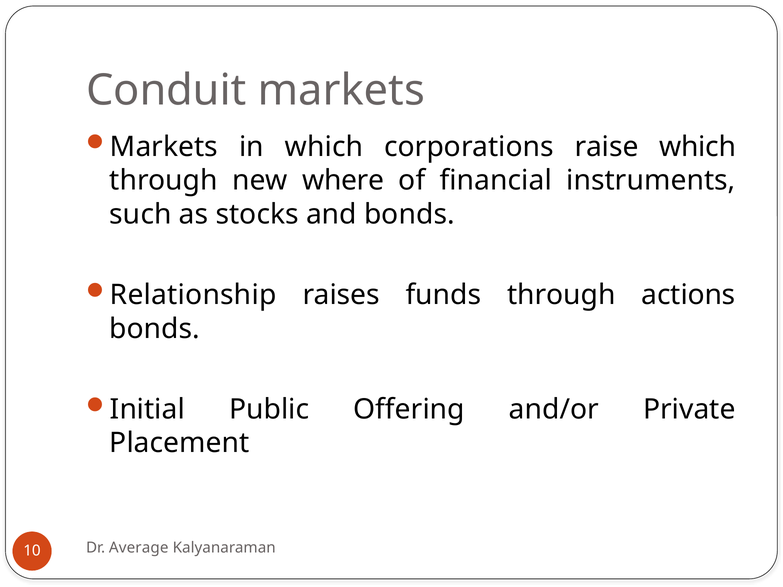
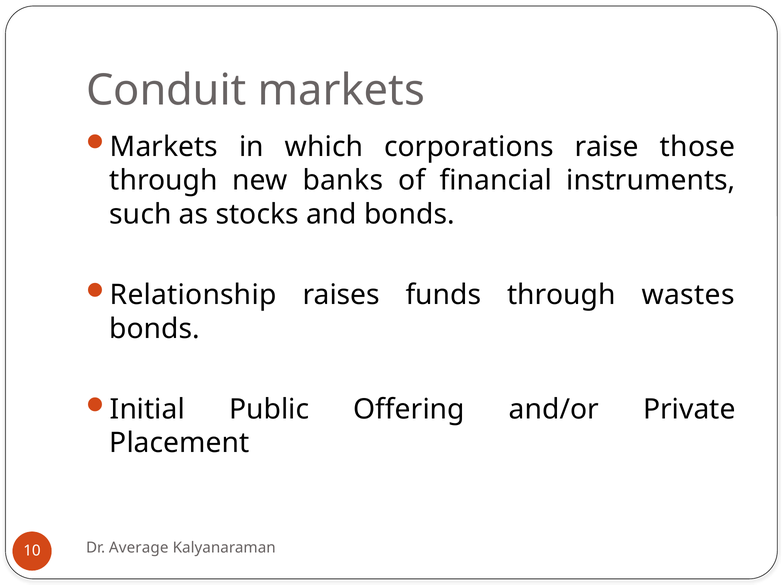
raise which: which -> those (697, 147)
where: where -> banks (343, 181)
actions: actions -> wastes (688, 295)
